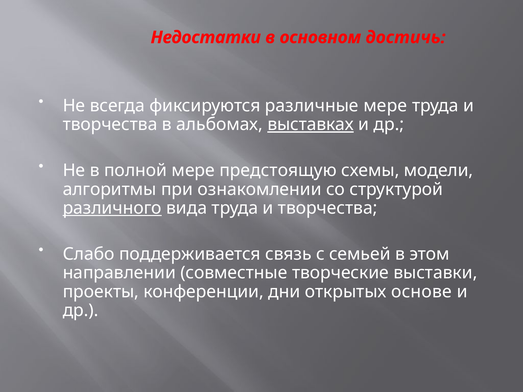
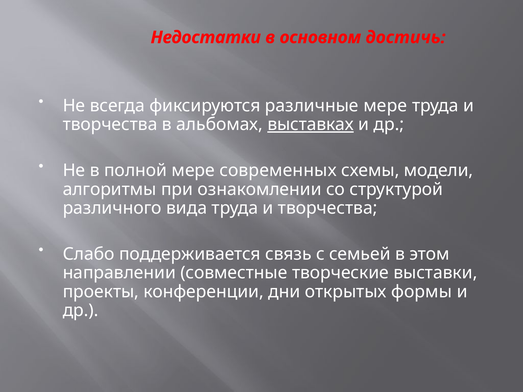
предстоящую: предстоящую -> современных (278, 171)
различного underline: present -> none (112, 208)
основе: основе -> формы (422, 292)
